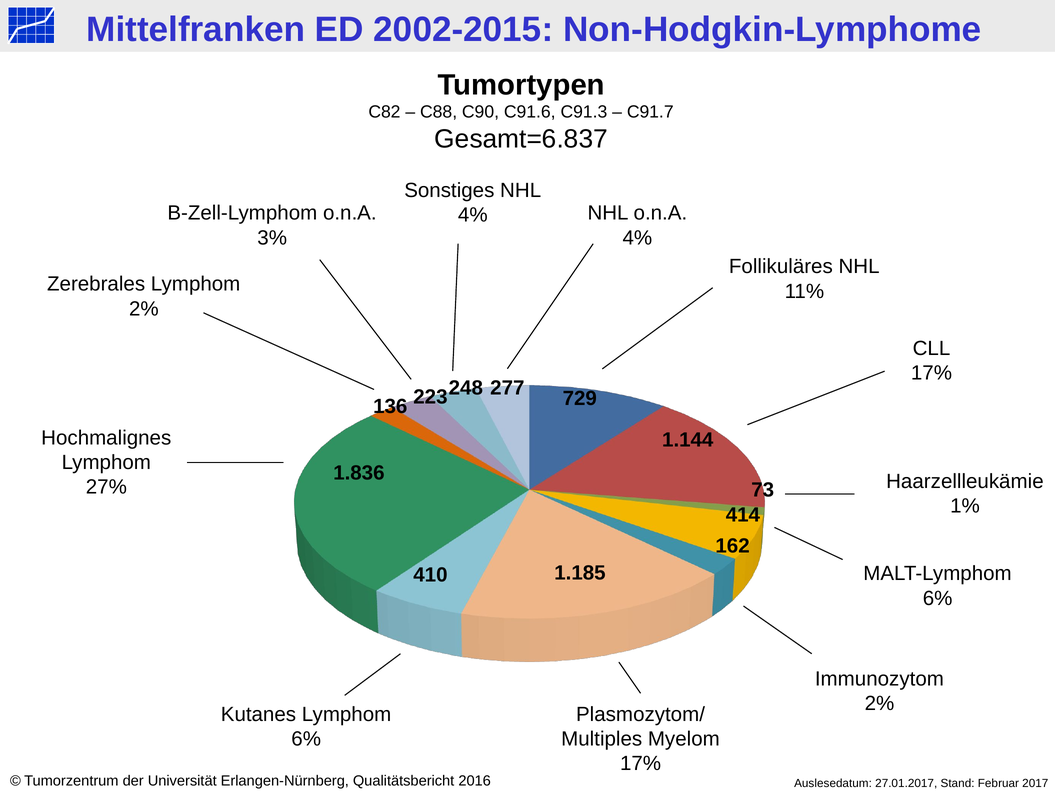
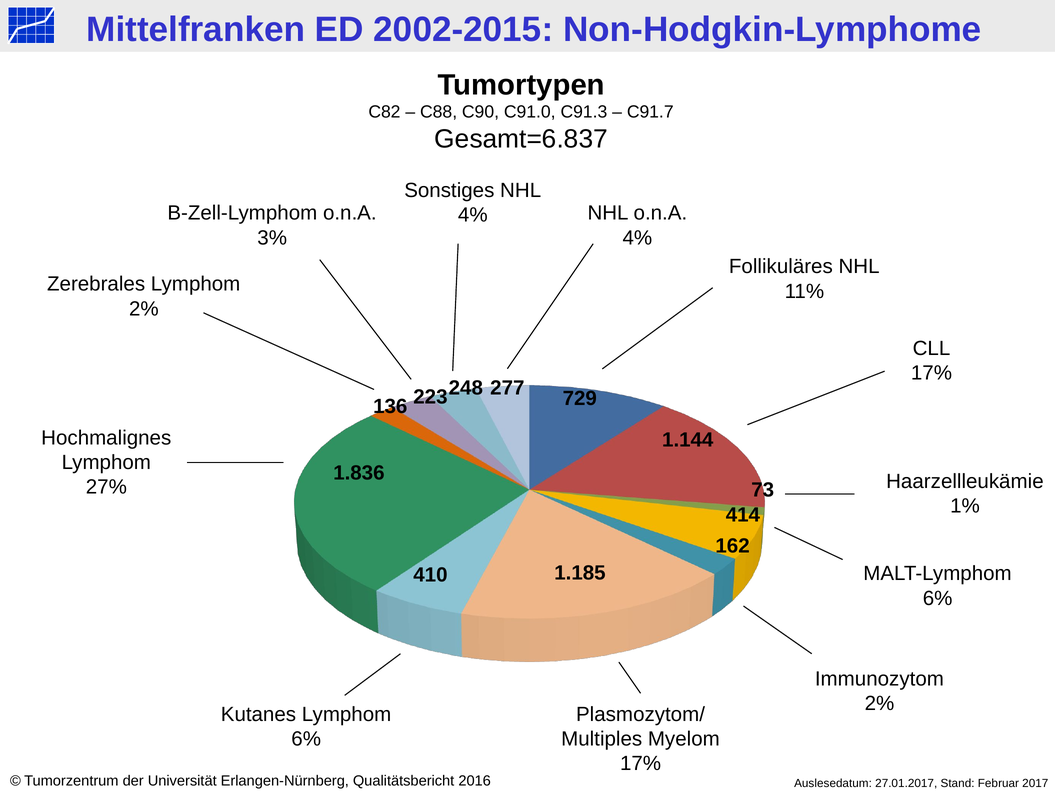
C91.6: C91.6 -> C91.0 (530, 112)
